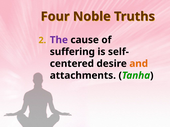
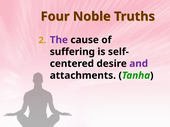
and colour: orange -> purple (139, 64)
